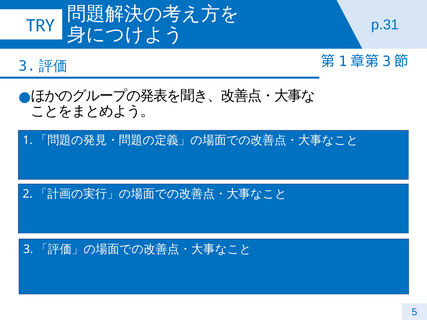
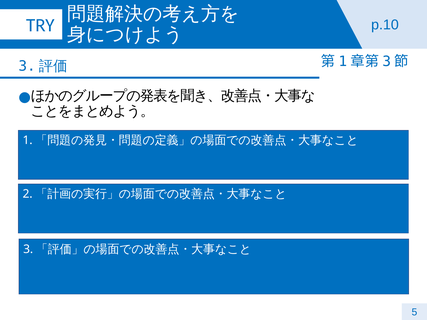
p.31: p.31 -> p.10 (385, 25)
